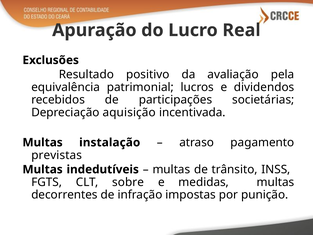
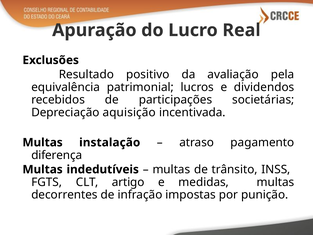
previstas: previstas -> diferença (57, 155)
sobre: sobre -> artigo (128, 182)
